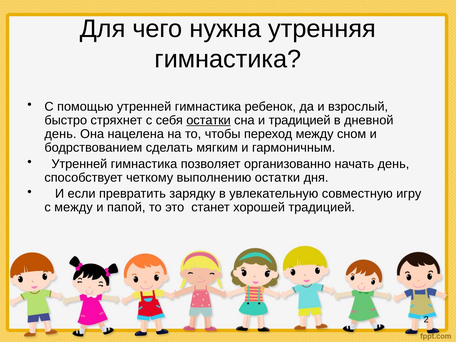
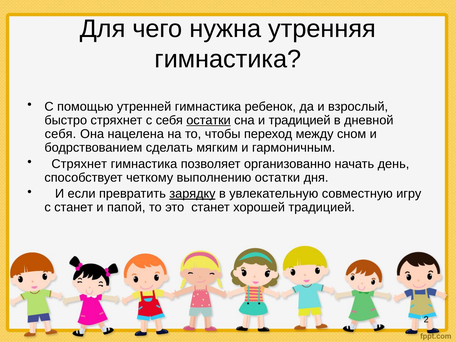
день: день -> себя (60, 134)
Утренней: Утренней -> Стряхнет (79, 164)
зарядку underline: none -> present (192, 194)
с между: между -> станет (74, 207)
